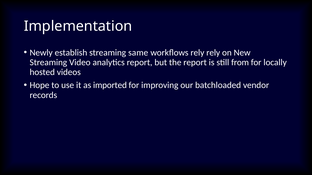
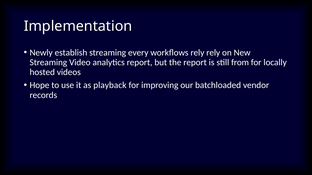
same: same -> every (138, 53)
imported: imported -> playback (110, 85)
